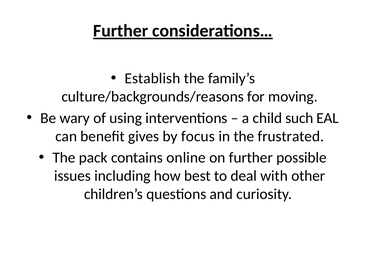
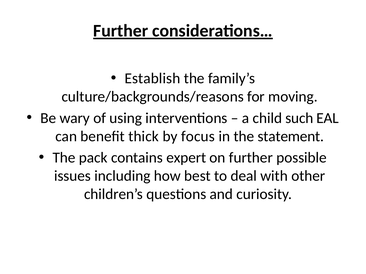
gives: gives -> thick (144, 137)
frustrated: frustrated -> statement (291, 137)
online: online -> expert (186, 158)
